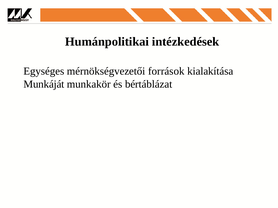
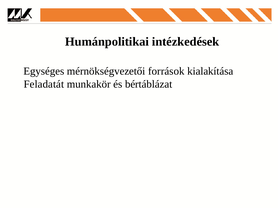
Munkáját: Munkáját -> Feladatát (44, 84)
